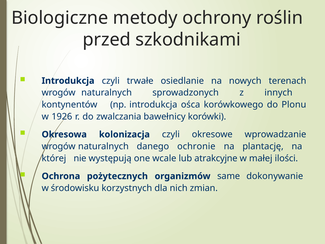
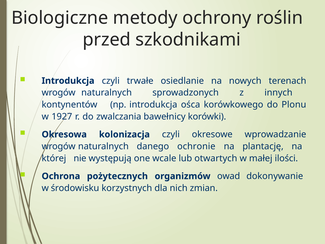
1926: 1926 -> 1927 (62, 116)
atrakcyjne: atrakcyjne -> otwartych (216, 158)
same: same -> owad (229, 176)
